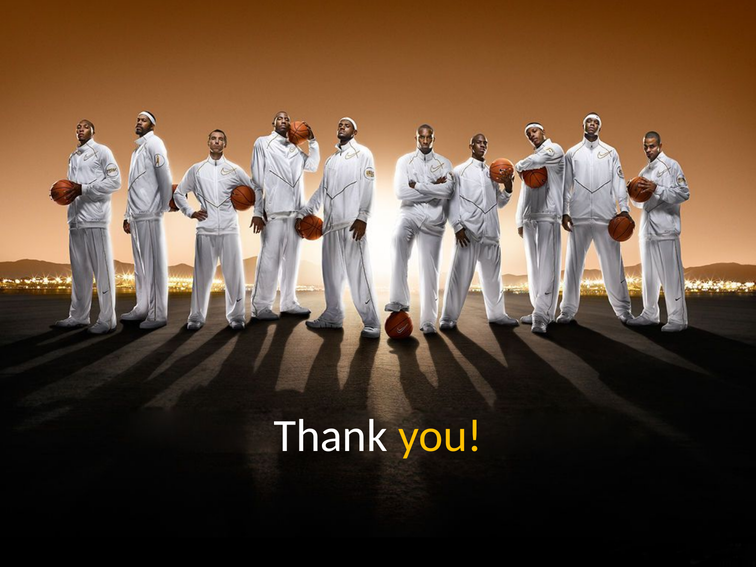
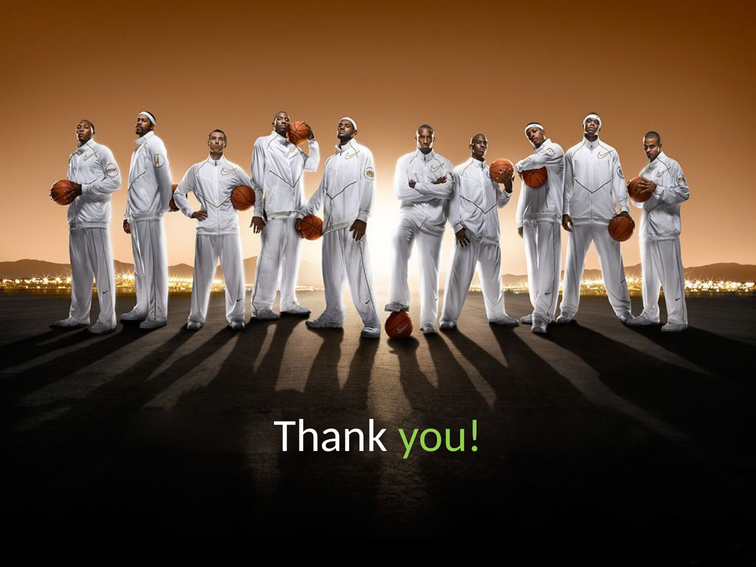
you colour: yellow -> light green (440, 436)
